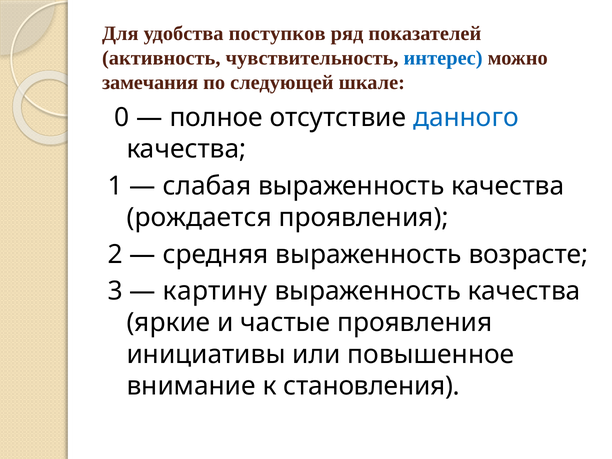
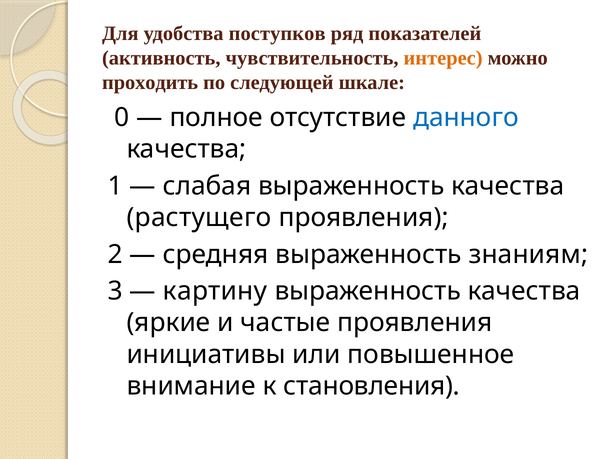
интерес colour: blue -> orange (443, 58)
замечания: замечания -> проходить (150, 83)
рождается: рождается -> растущего (199, 218)
возрасте: возрасте -> знаниям (528, 254)
